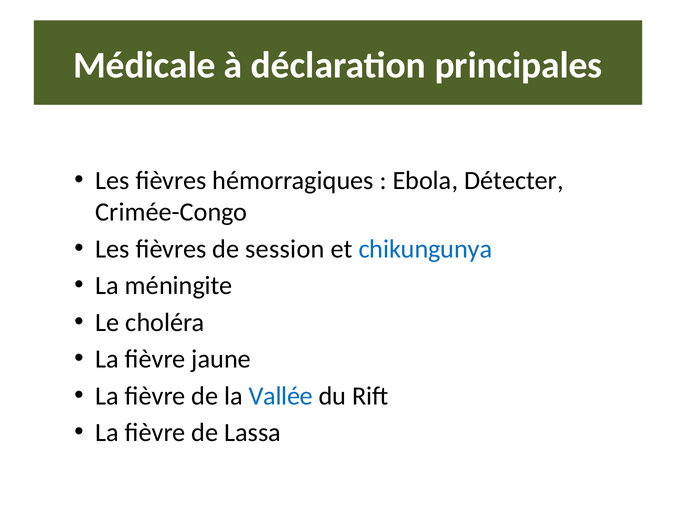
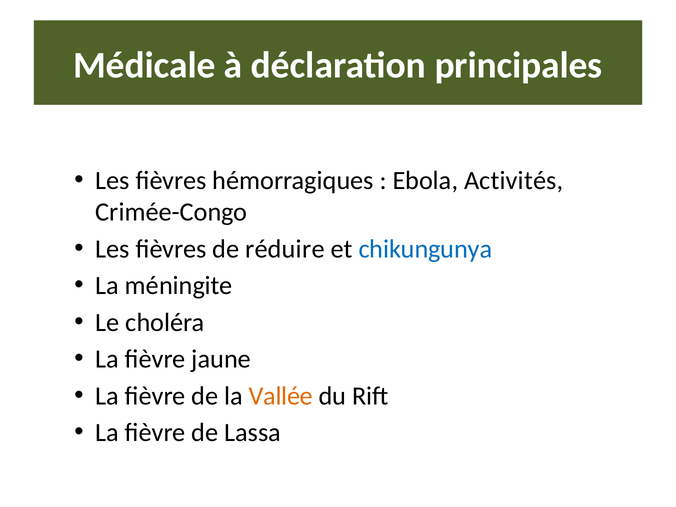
Détecter: Détecter -> Activités (514, 181)
session: session -> réduire (285, 249)
Vallée colour: blue -> orange (281, 396)
